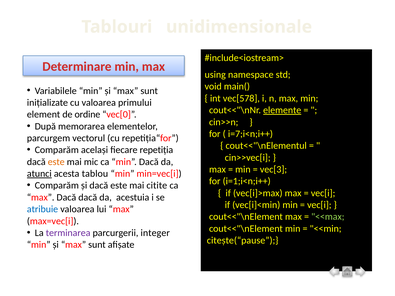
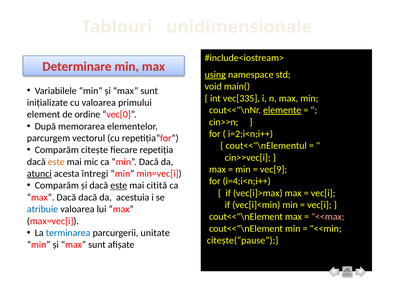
using underline: none -> present (215, 75)
vec[578: vec[578 -> vec[335 (241, 98)
i=7;i<n;i++: i=7;i<n;i++ -> i=2;i<n;i++ (250, 134)
același: același -> citește (95, 150)
vec[3: vec[3 -> vec[9 (273, 170)
tablou: tablou -> întregi (95, 174)
i=1;i<n;i++: i=1;i<n;i++ -> i=4;i<n;i++ (247, 181)
este underline: none -> present (119, 186)
citite: citite -> citită (157, 186)
<<max colour: light green -> pink (328, 217)
terminarea colour: purple -> blue (68, 233)
integer: integer -> unitate (155, 233)
